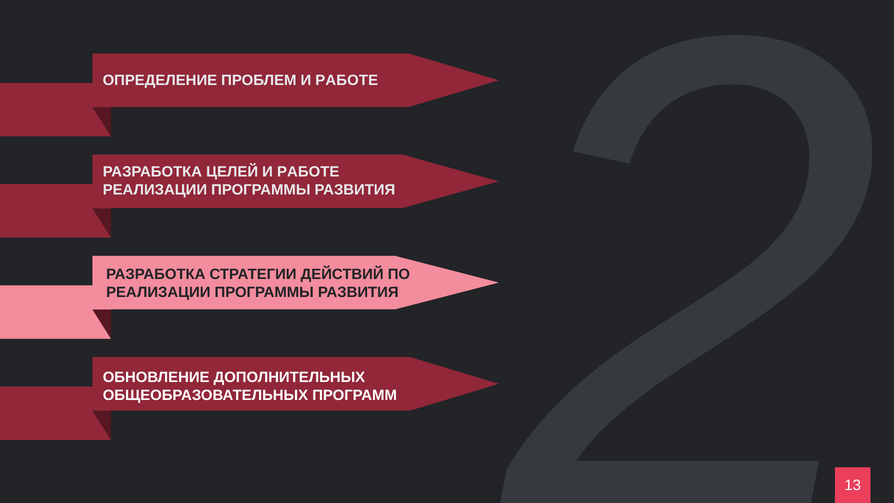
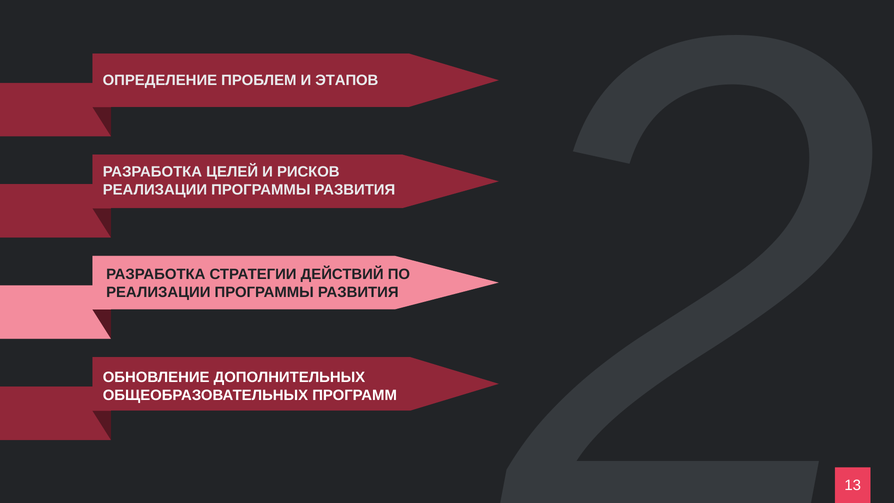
ПРОБЛЕМ И РАБОТЕ: РАБОТЕ -> ЭТАПОВ (347, 80)
ЦЕЛЕЙ И РАБОТЕ: РАБОТЕ -> РИСКОВ (308, 172)
